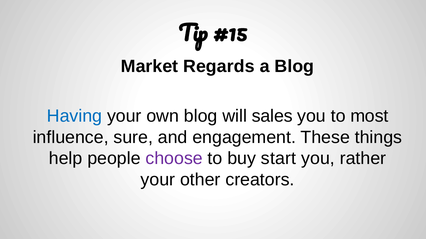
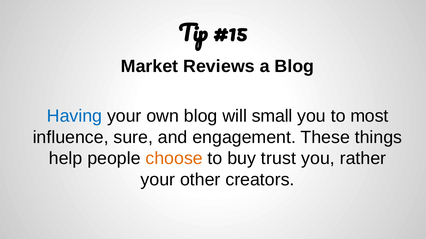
Regards: Regards -> Reviews (219, 67)
sales: sales -> small (272, 116)
choose colour: purple -> orange (174, 159)
start: start -> trust (279, 159)
